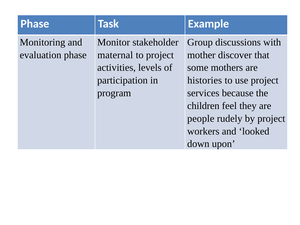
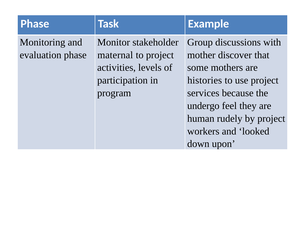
children: children -> undergo (203, 106)
people: people -> human (201, 119)
